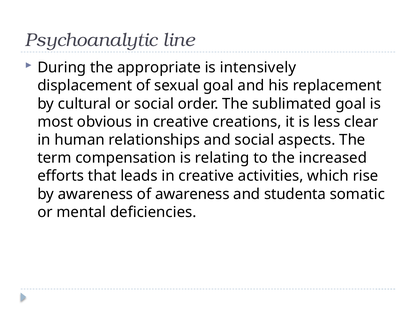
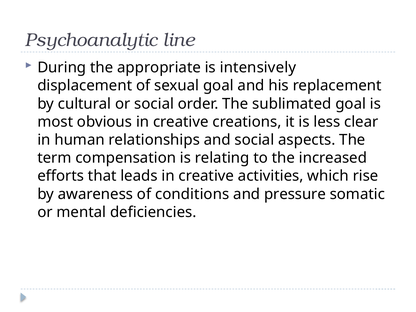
of awareness: awareness -> conditions (192, 194)
studenta: studenta -> pressure (295, 194)
